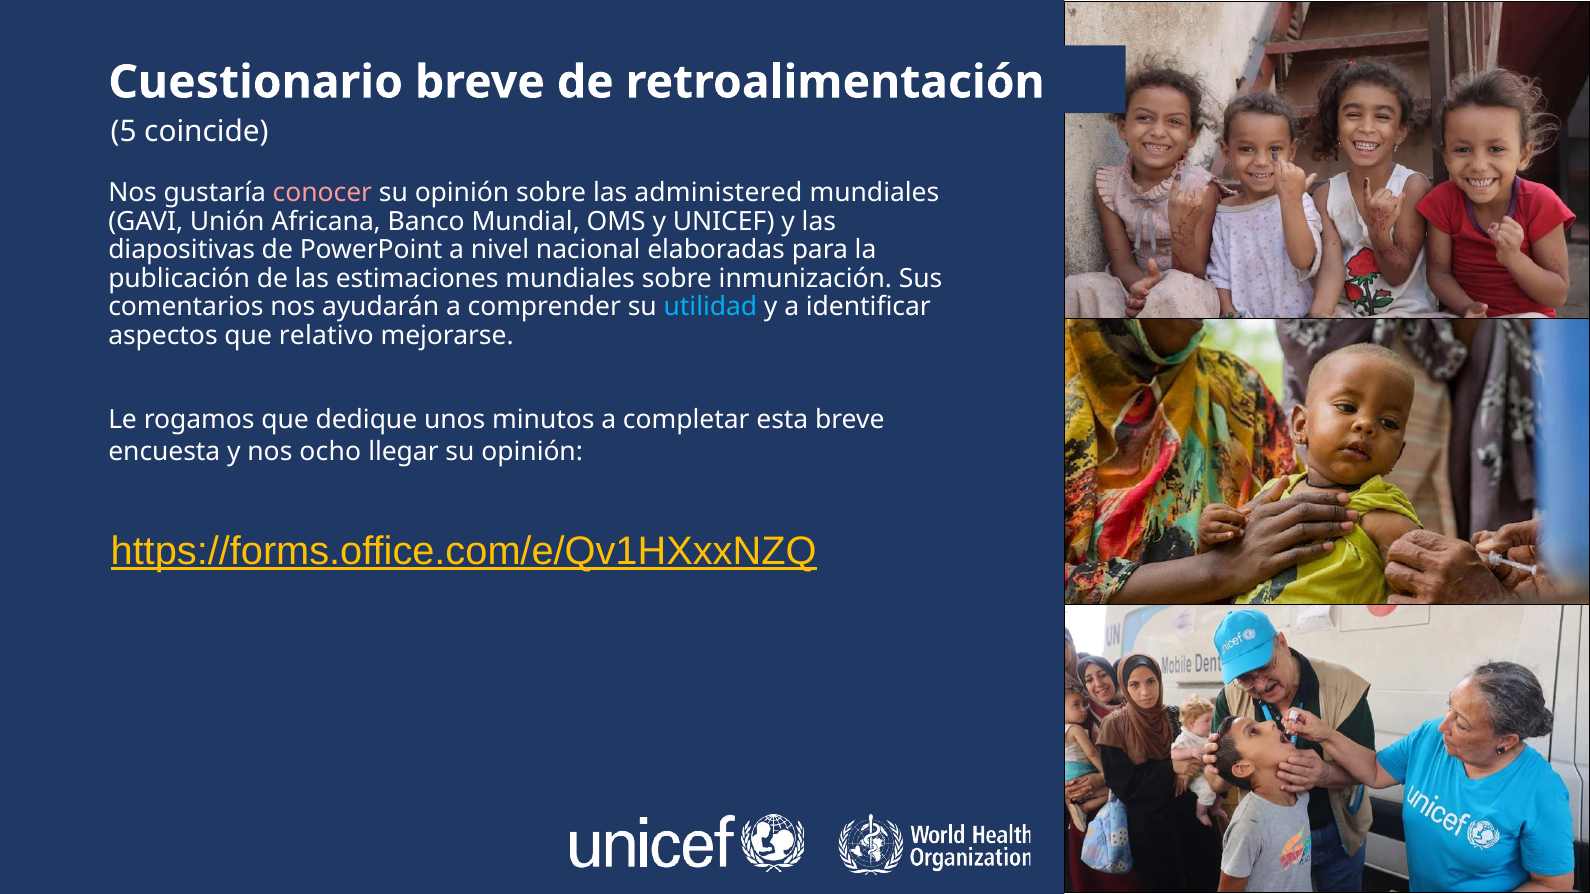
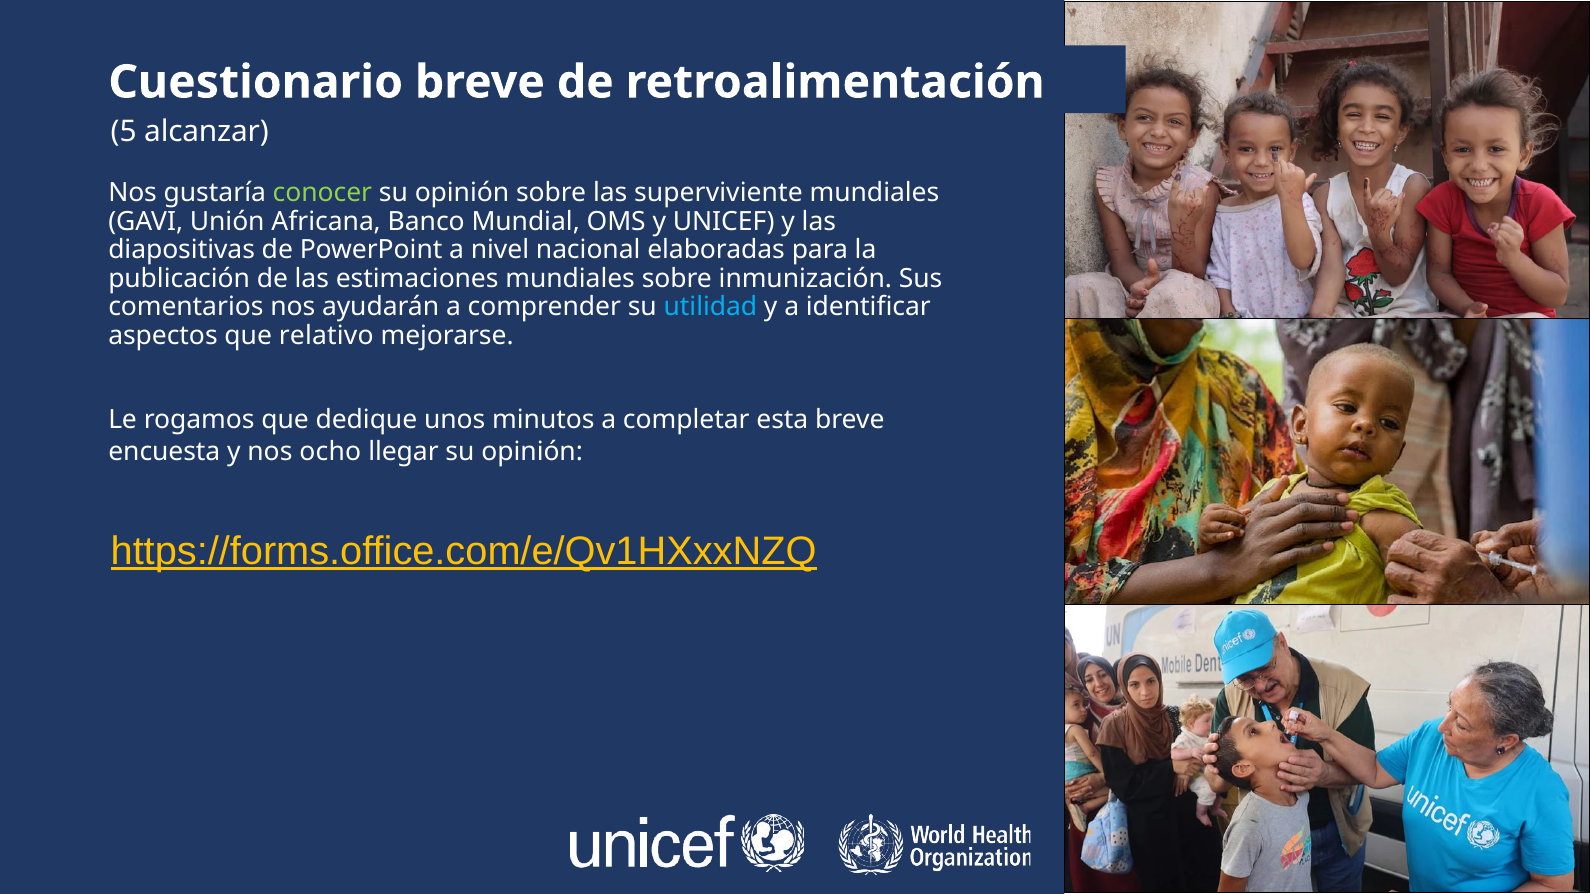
coincide: coincide -> alcanzar (206, 132)
conocer colour: pink -> light green (322, 193)
administered: administered -> superviviente (718, 193)
